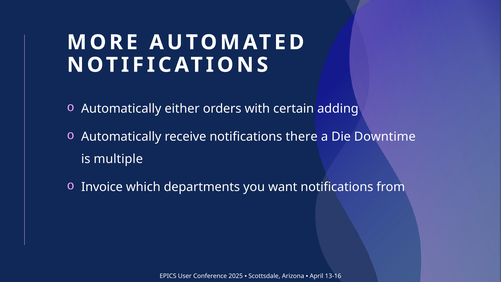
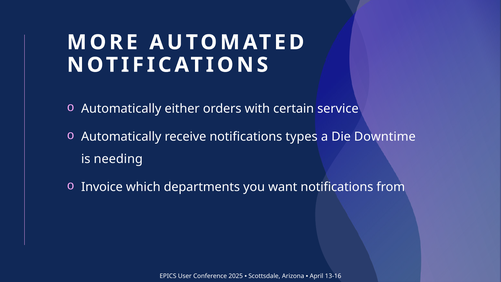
adding: adding -> service (338, 109)
there: there -> types (302, 136)
multiple: multiple -> needing (118, 159)
